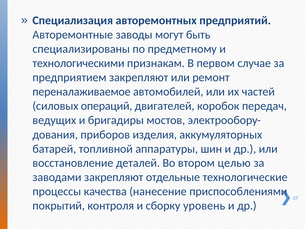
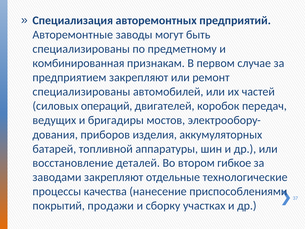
технологическими: технологическими -> комбинированная (78, 63)
переналаживаемое: переналаживаемое -> специализированы (81, 92)
целью: целью -> гибкое (234, 163)
контроля: контроля -> продажи (111, 206)
уровень: уровень -> участках (204, 206)
